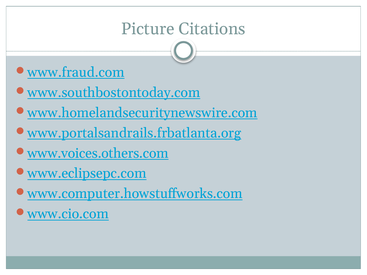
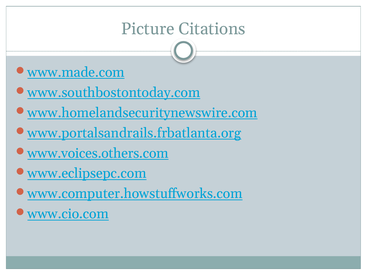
www.fraud.com: www.fraud.com -> www.made.com (76, 72)
